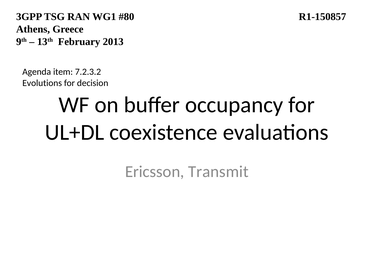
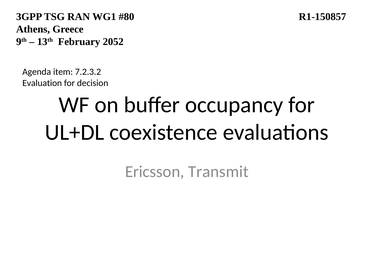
2013: 2013 -> 2052 (113, 42)
Evolutions: Evolutions -> Evaluation (42, 83)
